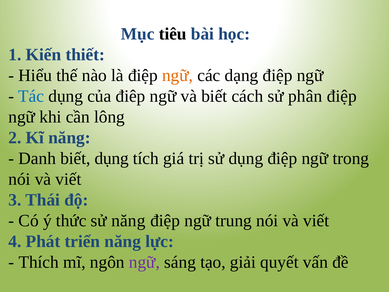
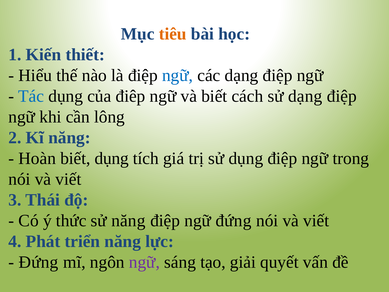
tiêu colour: black -> orange (173, 34)
ngữ colour: orange -> blue (178, 75)
sử phân: phân -> dạng (305, 96)
Danh: Danh -> Hoàn (37, 158)
ngữ trung: trung -> đứng (234, 221)
Thích: Thích -> Đứng (39, 262)
